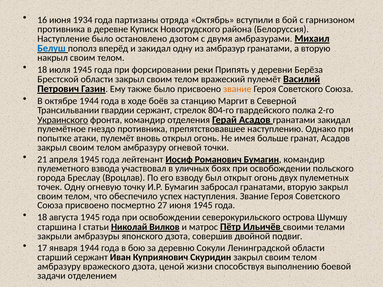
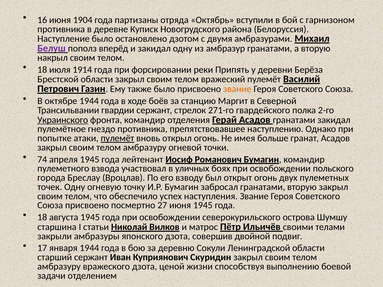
1934: 1934 -> 1904 (83, 20)
Белуш colour: blue -> purple (51, 48)
июля 1945: 1945 -> 1914 (82, 70)
804-го: 804-го -> 271-го (221, 110)
пулемёт underline: none -> present (117, 138)
21: 21 -> 74 (42, 160)
